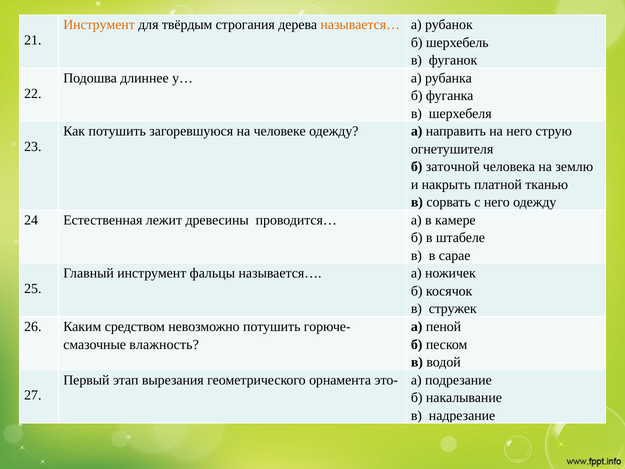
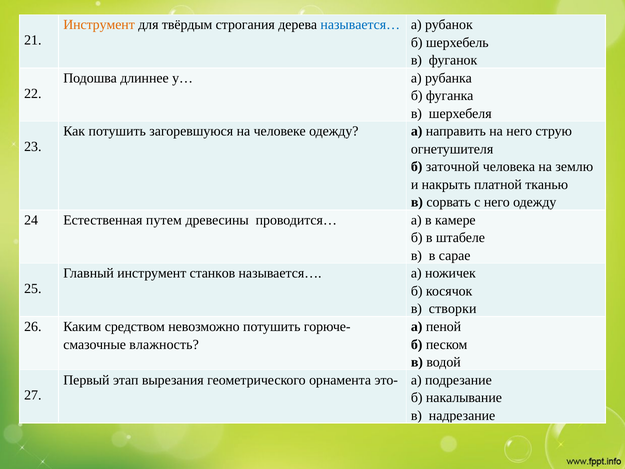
называется… colour: orange -> blue (360, 25)
лежит: лежит -> путем (164, 220)
фальцы: фальцы -> станков (212, 273)
стружек: стружек -> створки (453, 309)
